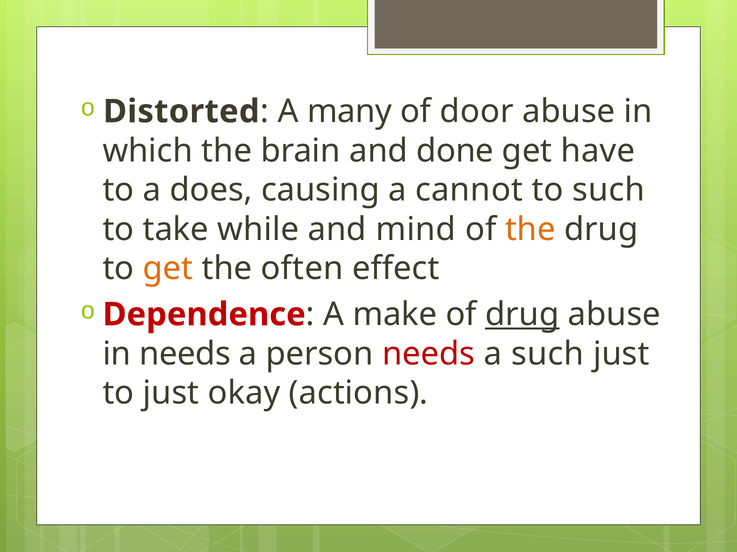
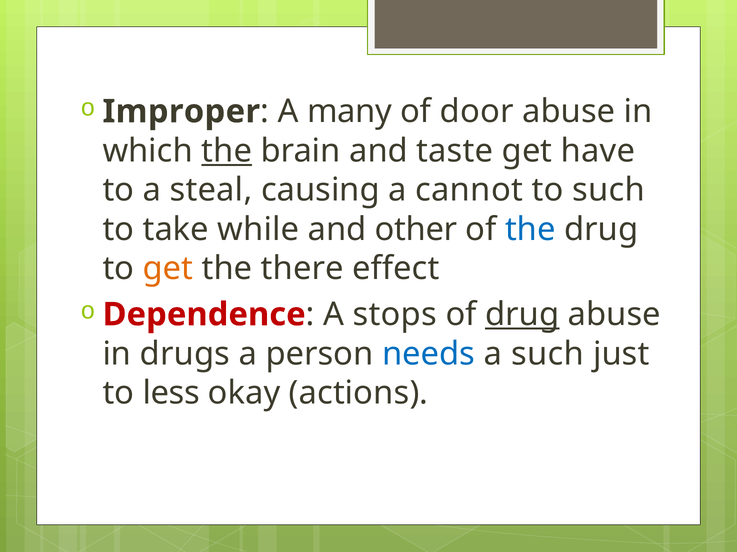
Distorted: Distorted -> Improper (181, 112)
the underline: none -> present (227, 151)
done: done -> taste (455, 151)
does: does -> steal (211, 190)
mind: mind -> other (416, 230)
the colour: orange -> blue (530, 230)
often: often -> there (302, 269)
make: make -> stops (395, 315)
in needs: needs -> drugs (185, 354)
needs colour: red -> blue (429, 354)
to just: just -> less (171, 394)
